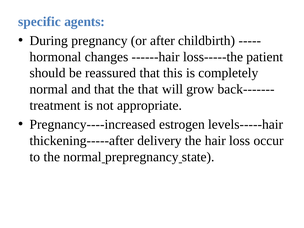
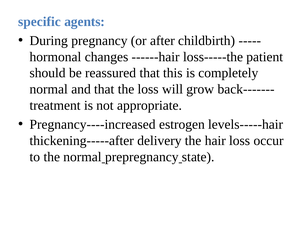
the that: that -> loss (148, 89)
